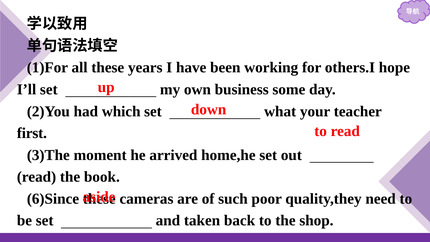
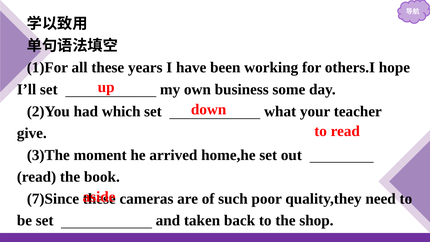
first: first -> give (32, 133)
6)Since: 6)Since -> 7)Since (53, 199)
